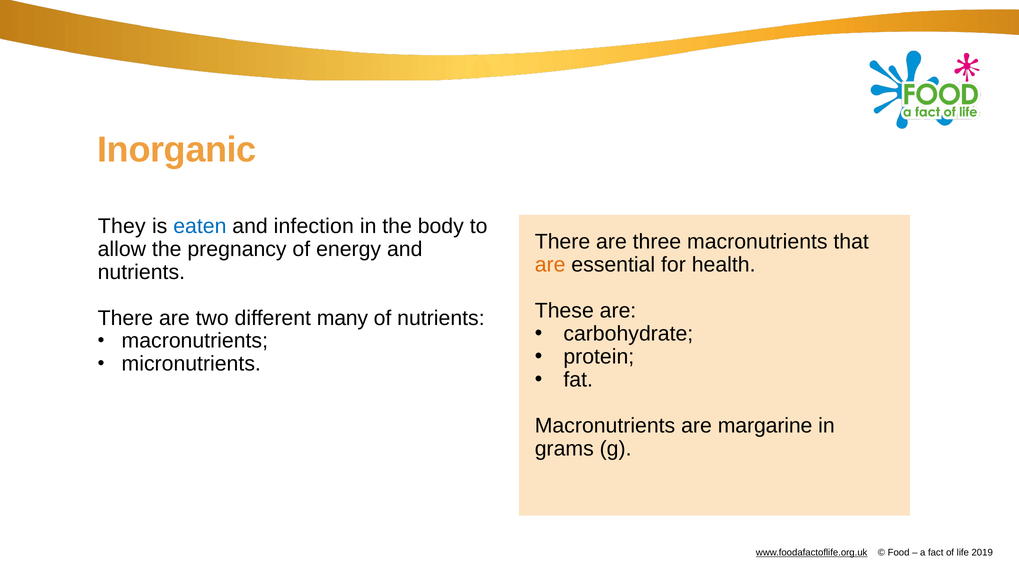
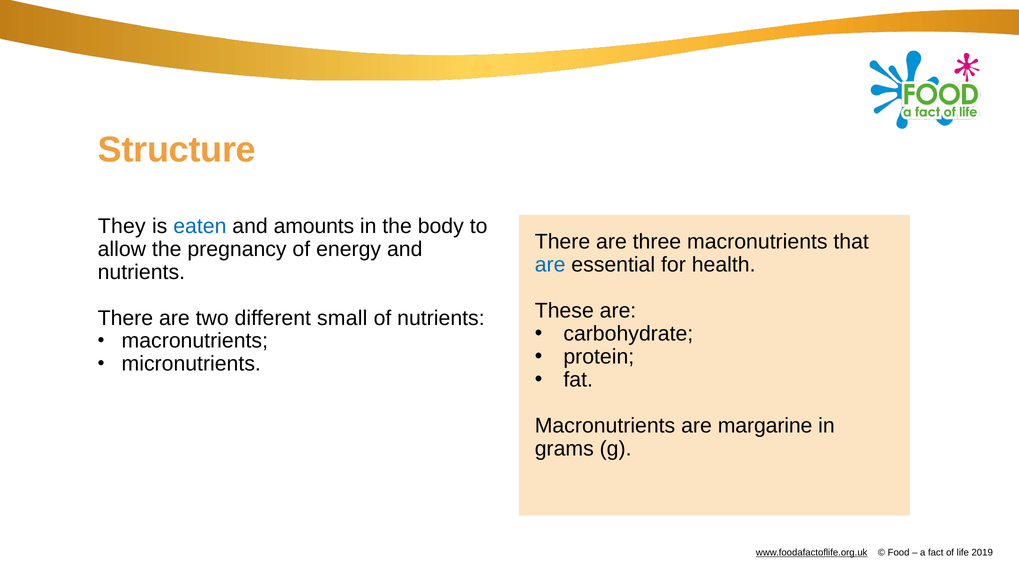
Inorganic: Inorganic -> Structure (177, 150)
infection: infection -> amounts (314, 226)
are colour: orange -> blue (550, 265)
many: many -> small (342, 318)
